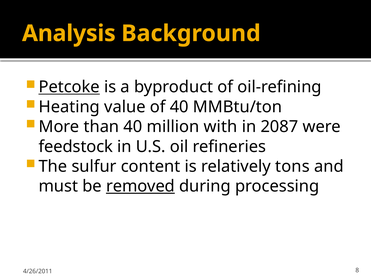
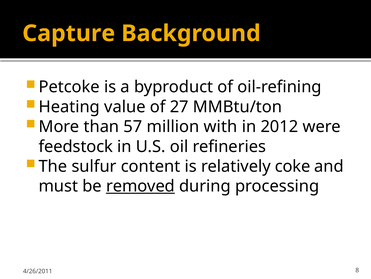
Analysis: Analysis -> Capture (69, 33)
Petcoke underline: present -> none (69, 87)
of 40: 40 -> 27 (179, 107)
than 40: 40 -> 57 (133, 126)
2087: 2087 -> 2012 (279, 126)
tons: tons -> coke (293, 166)
